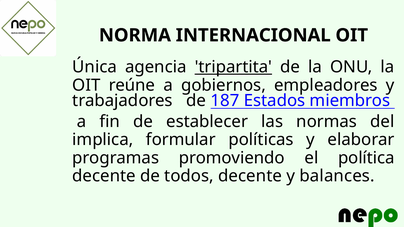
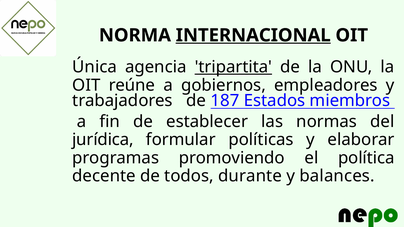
INTERNACIONAL underline: none -> present (253, 35)
implica: implica -> jurídica (103, 140)
todos decente: decente -> durante (250, 176)
